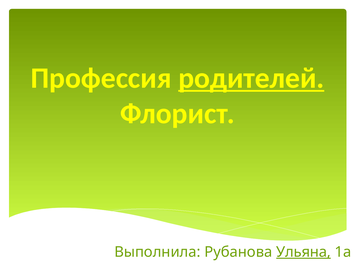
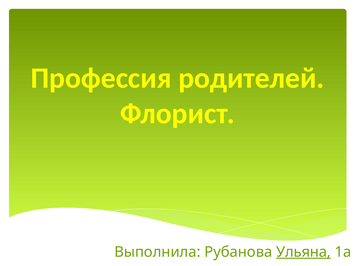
родителей underline: present -> none (251, 78)
